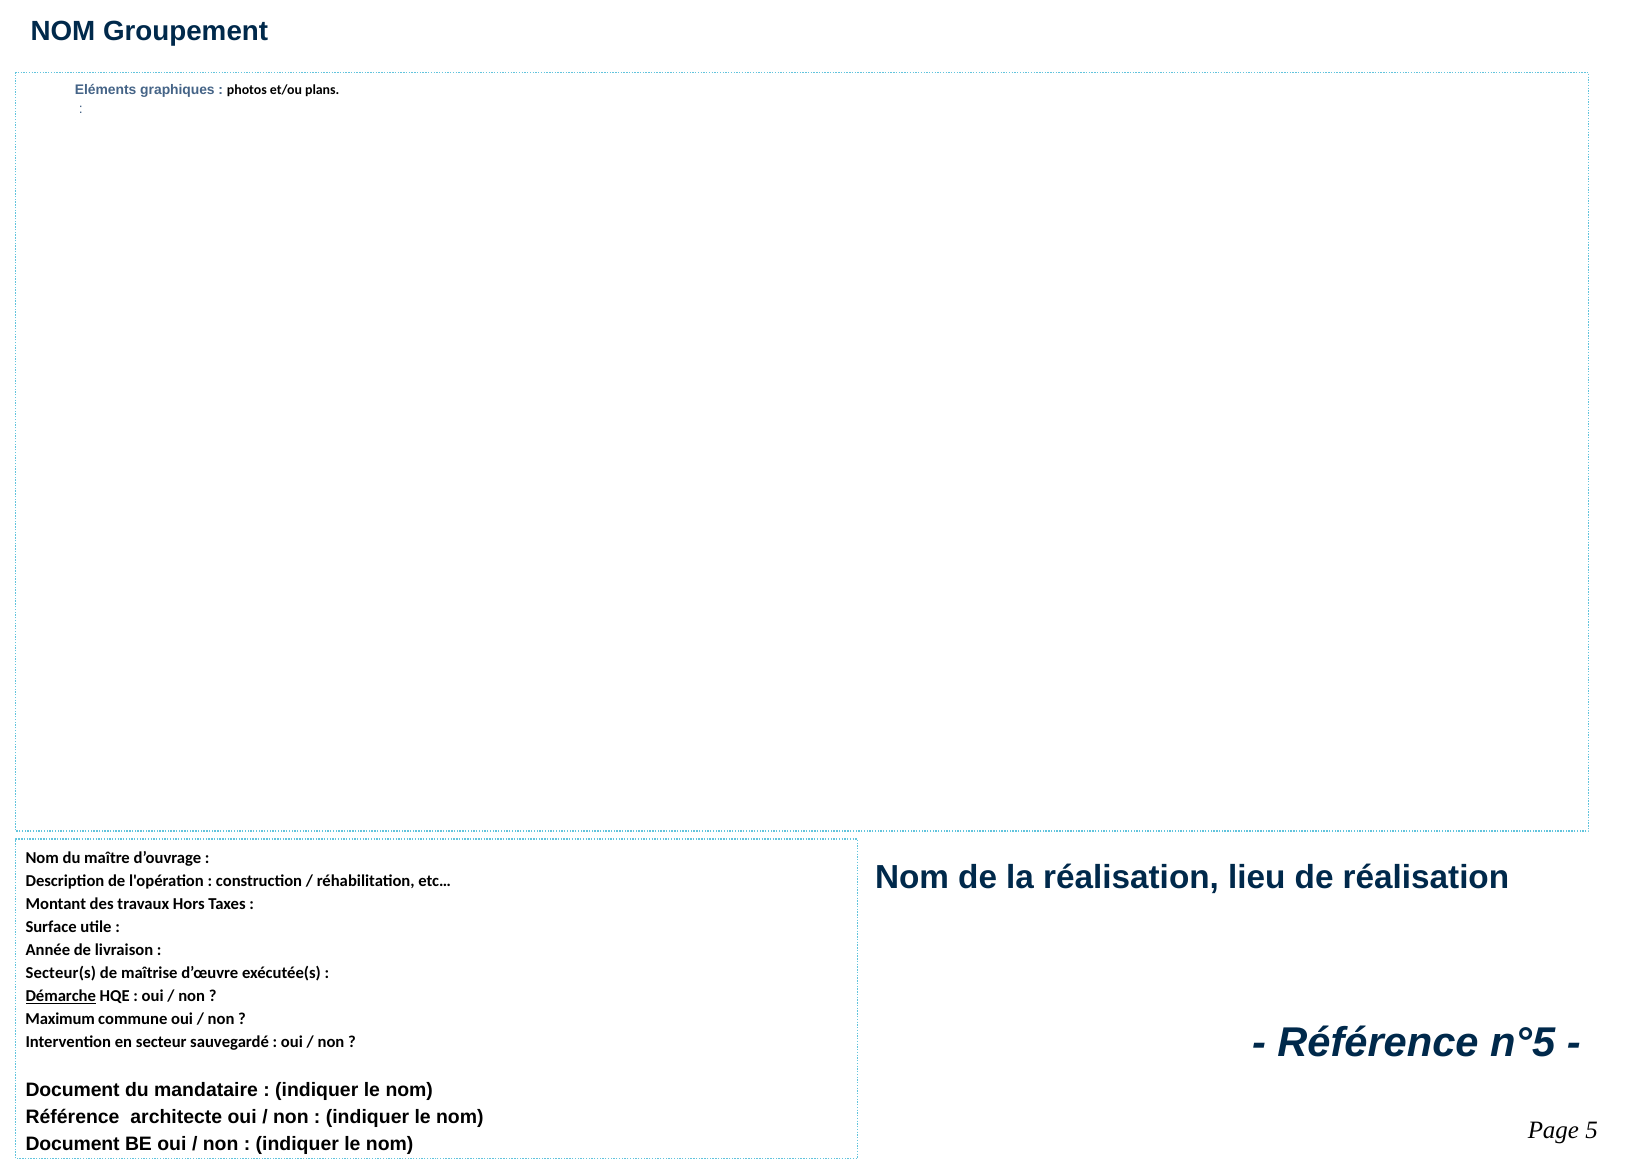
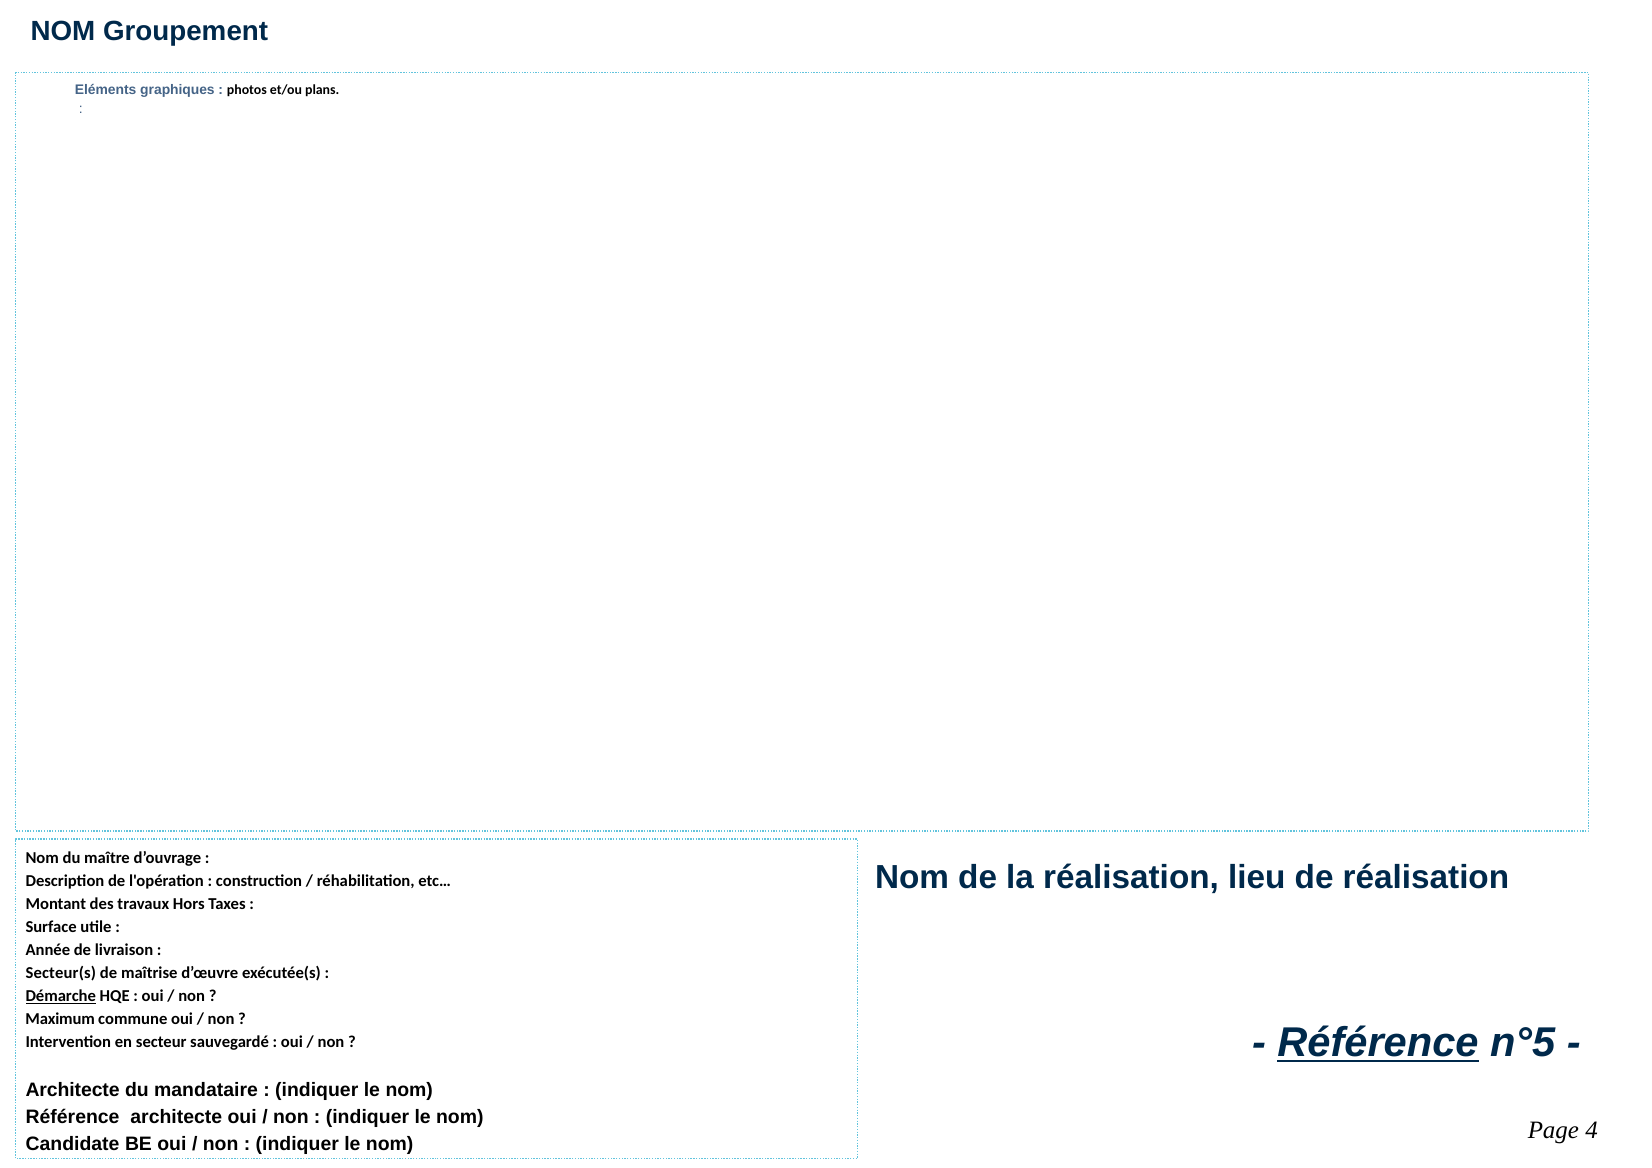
Référence underline: none -> present (1378, 1043)
Document: Document -> Architecte (73, 1090)
5: 5 -> 4 (1592, 1131)
Document: Document -> Candidate (73, 1144)
